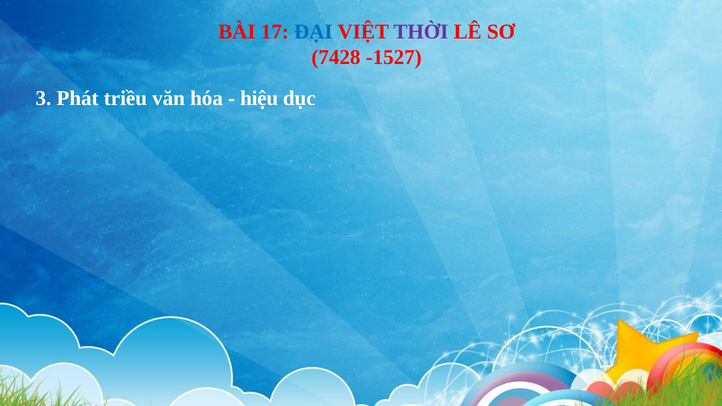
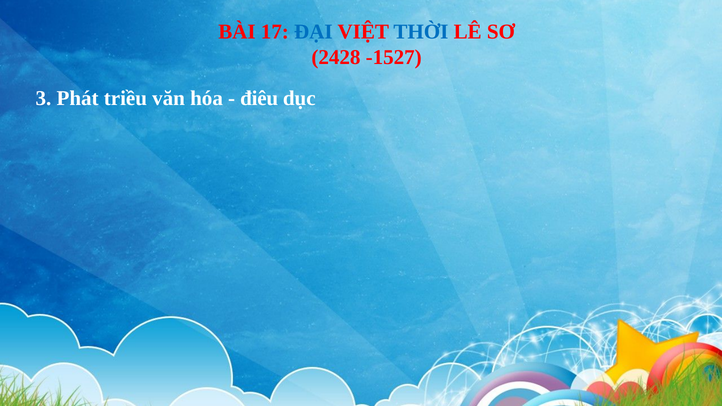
THỜI colour: purple -> blue (421, 32)
7428: 7428 -> 2428 (336, 57)
hiệu: hiệu -> điêu (259, 98)
